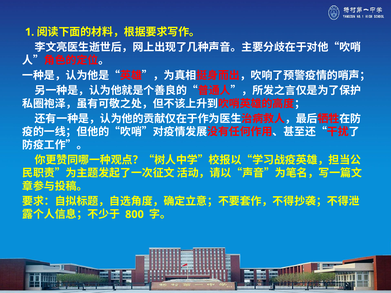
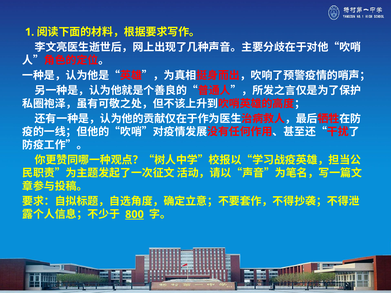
800 underline: none -> present (134, 215)
